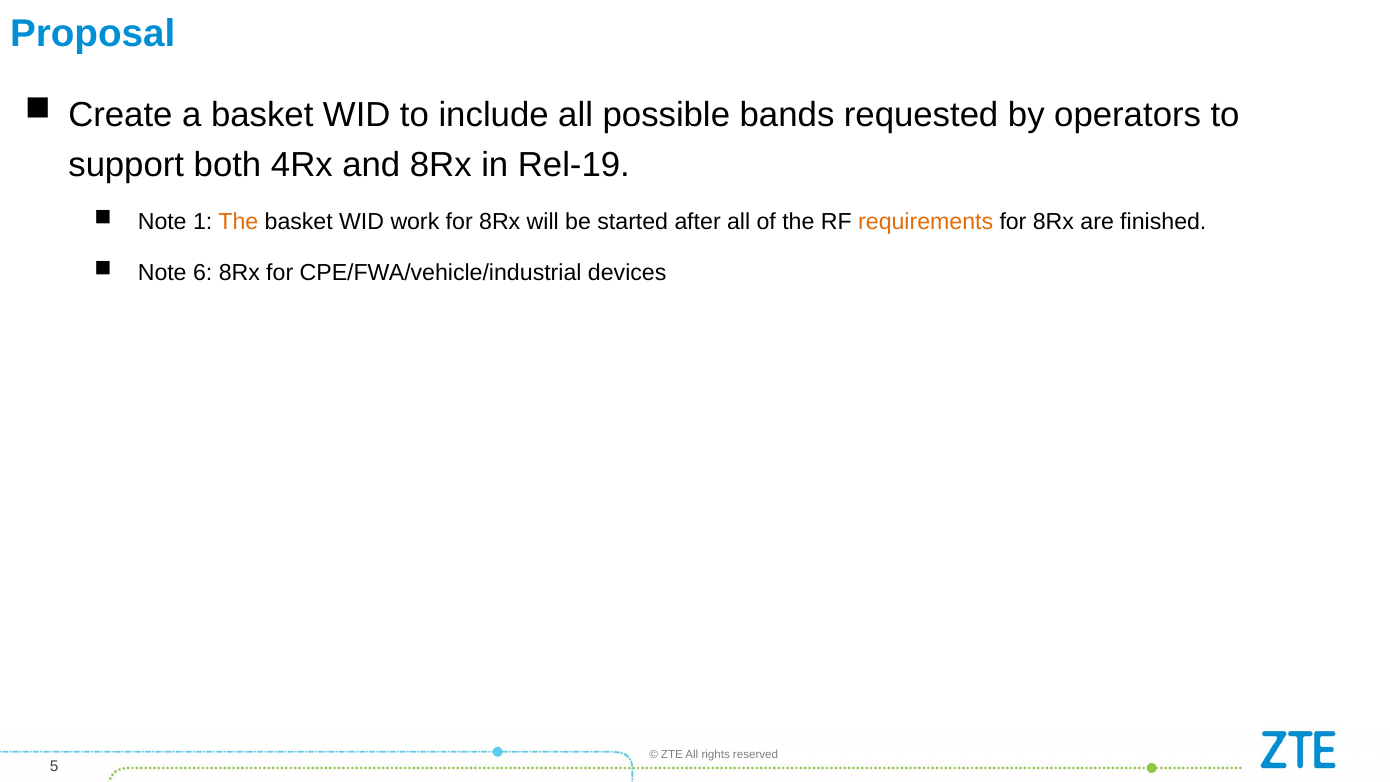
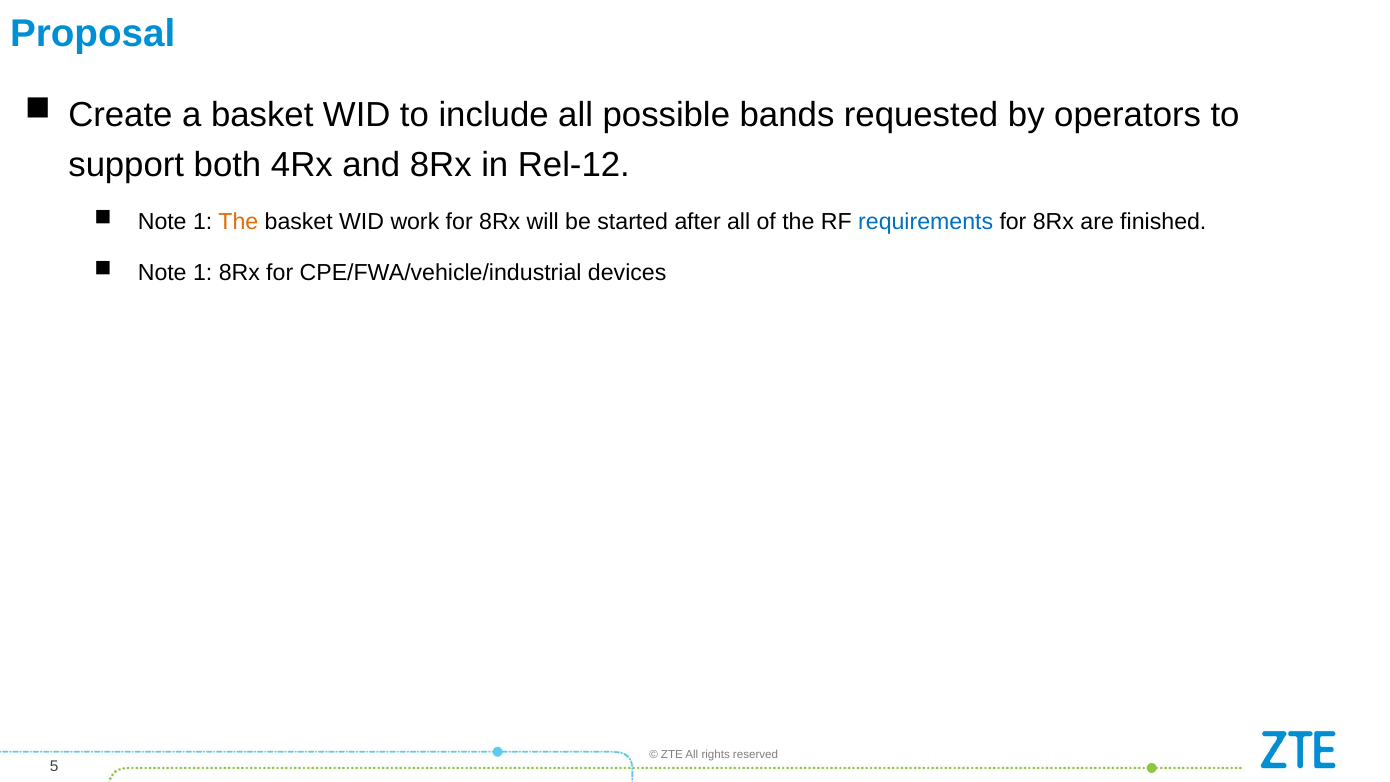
Rel-19: Rel-19 -> Rel-12 (574, 165)
requirements colour: orange -> blue (926, 222)
6: 6 -> 1 (203, 272)
